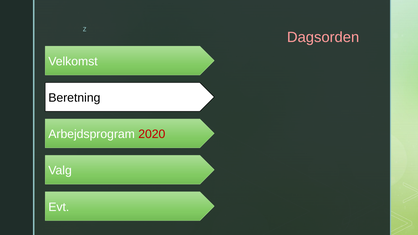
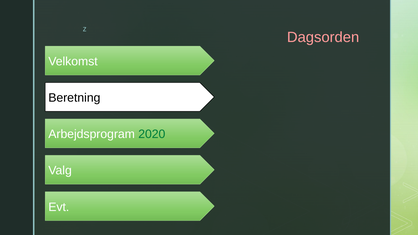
2020 colour: red -> green (152, 134)
